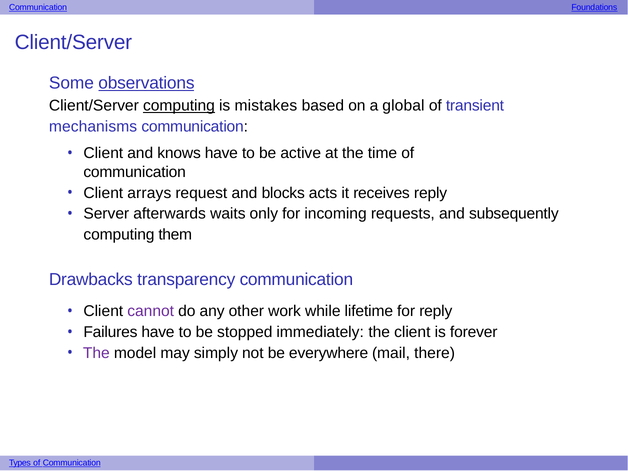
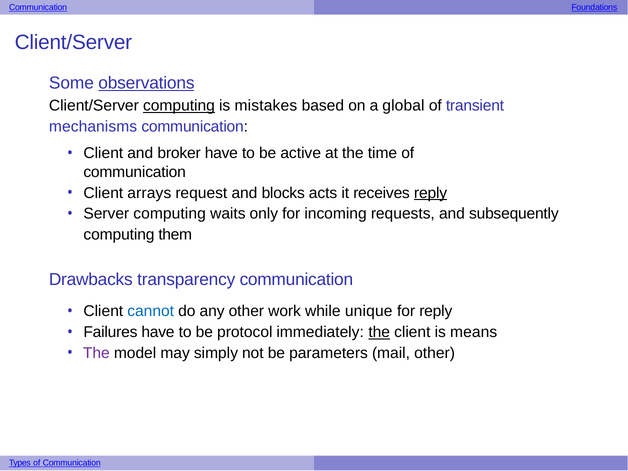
knows: knows -> broker (179, 153)
reply underline: none -> present (431, 193)
Server afterwards: afterwards -> computing (170, 214)
cannot colour: purple -> blue (151, 312)
lifetime: lifetime -> unique (369, 312)
stopped: stopped -> protocol (245, 332)
the underline: none -> present (379, 332)
forever: forever -> means (474, 332)
everywhere: everywhere -> parameters (329, 353)
mail there: there -> other (435, 353)
